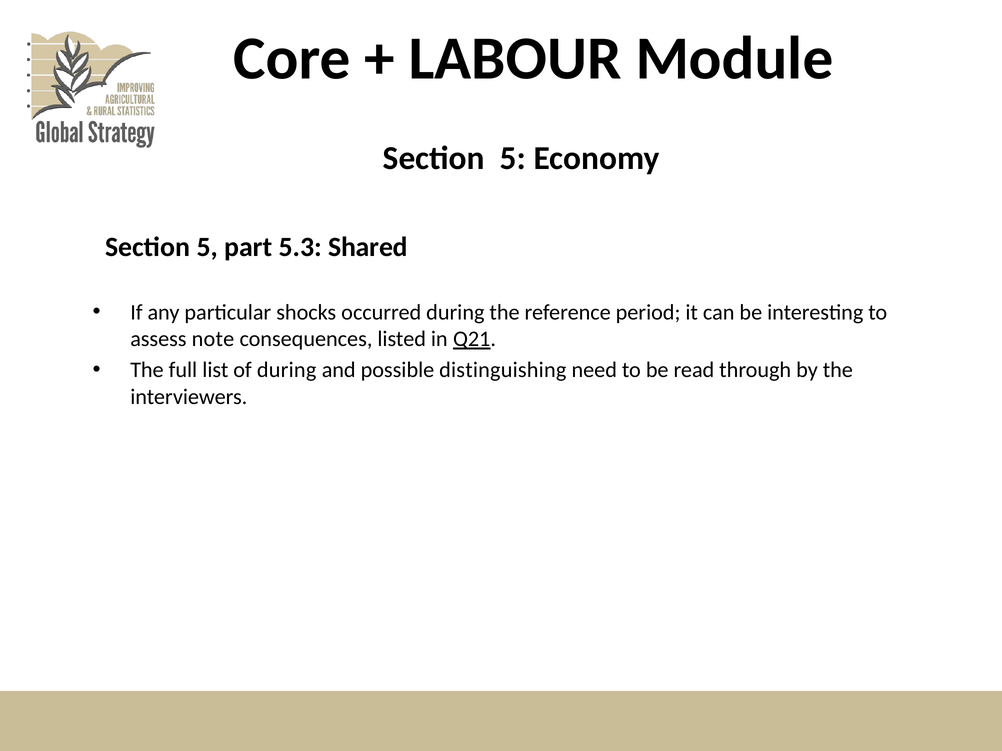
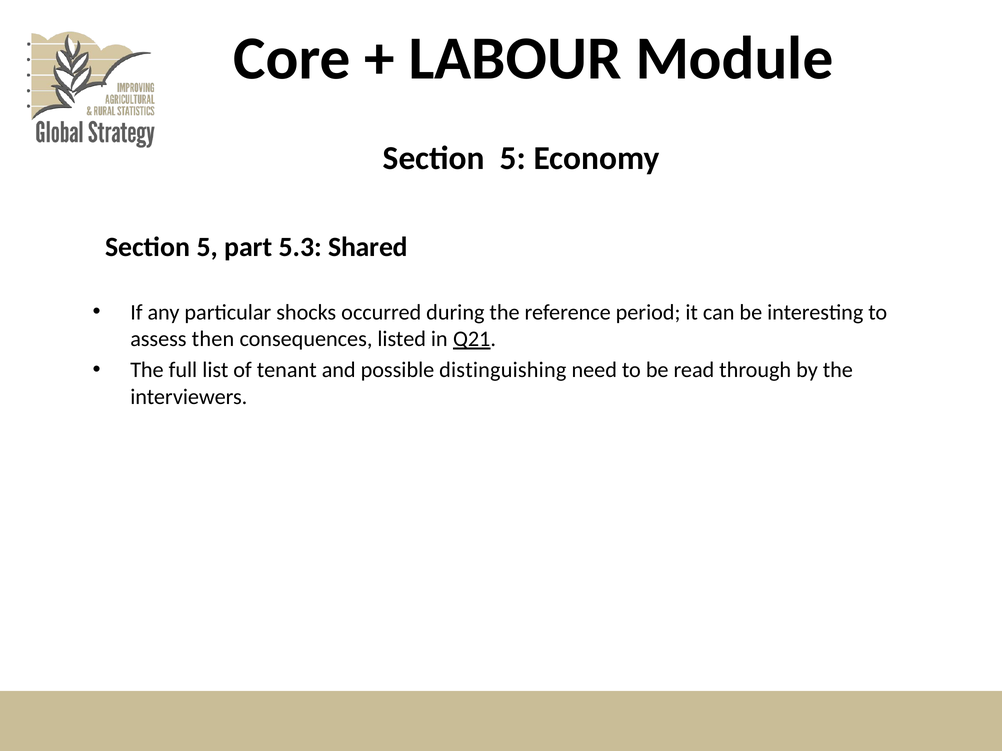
note: note -> then (213, 339)
of during: during -> tenant (287, 370)
